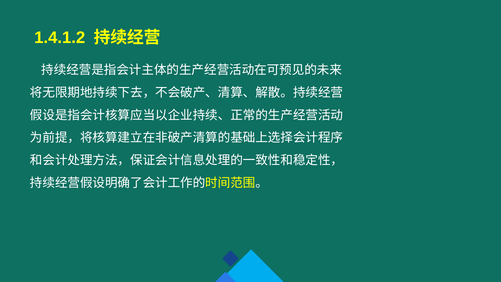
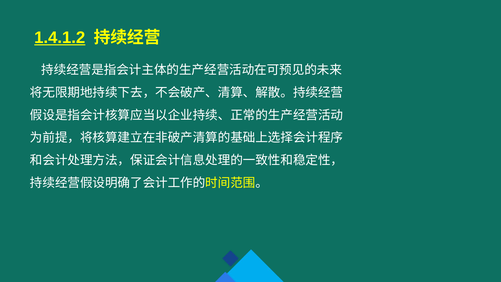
1.4.1.2 underline: none -> present (60, 38)
